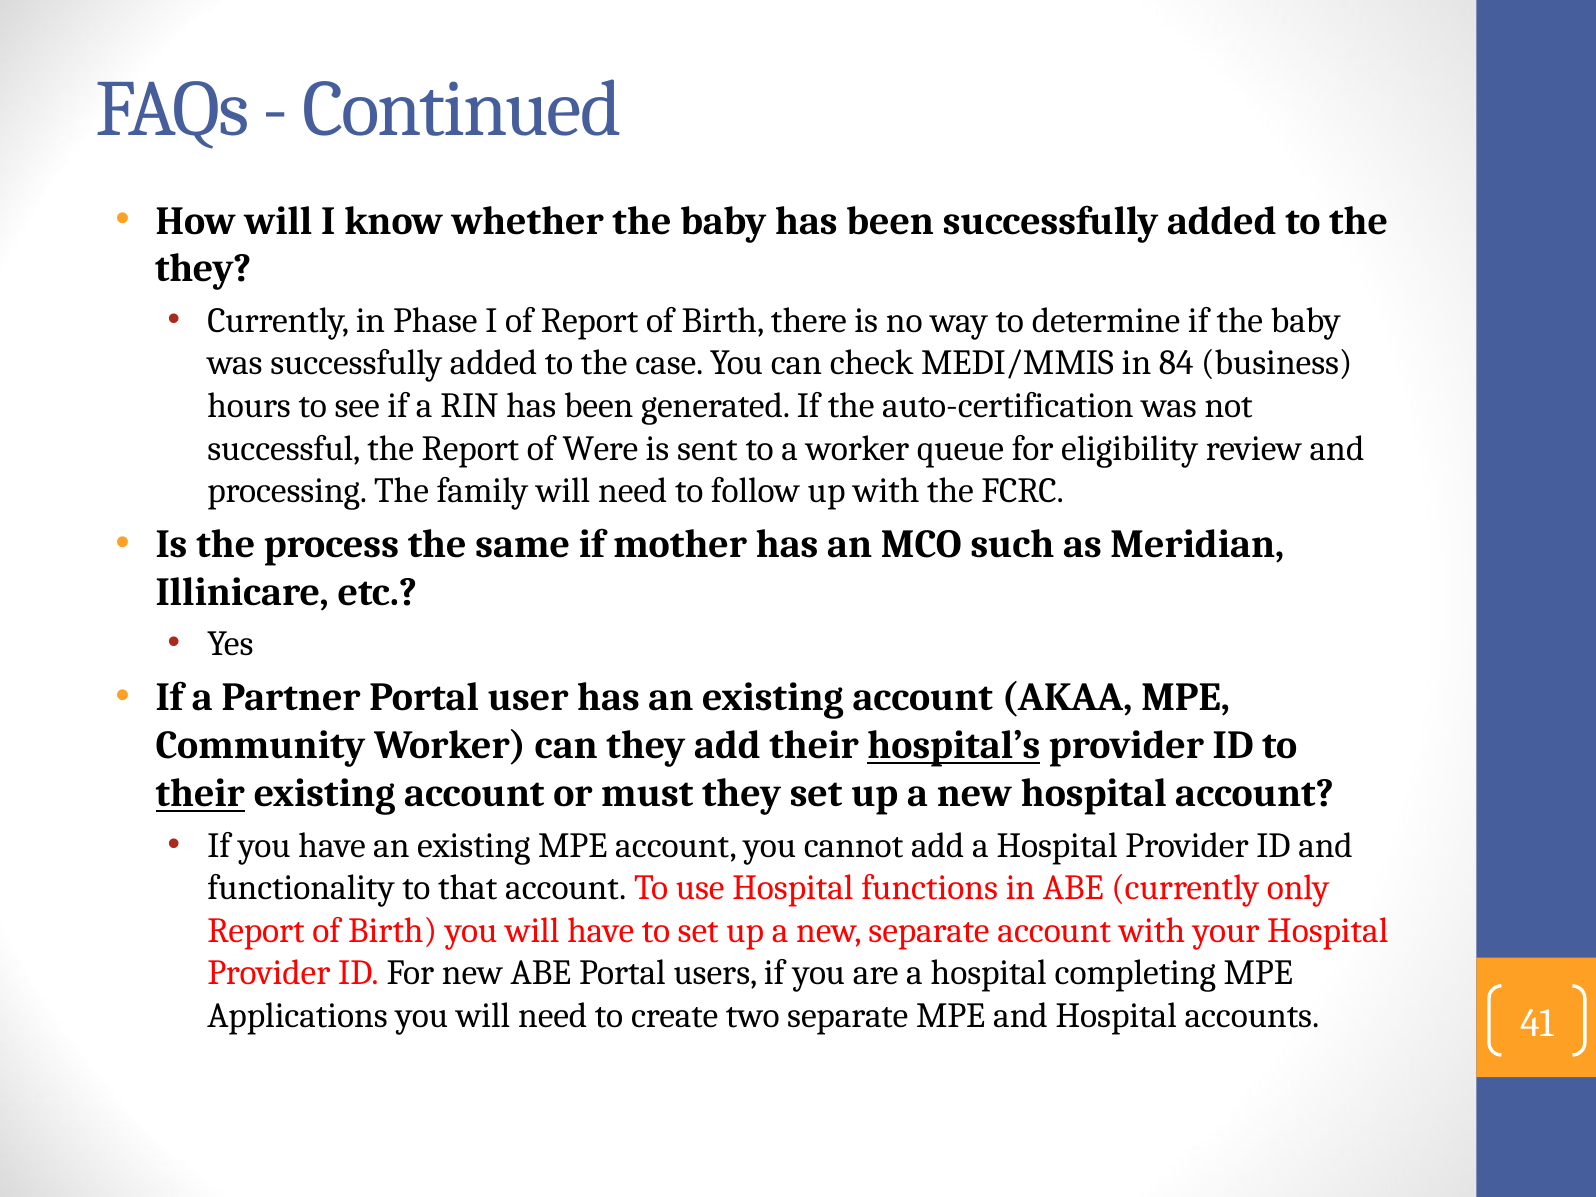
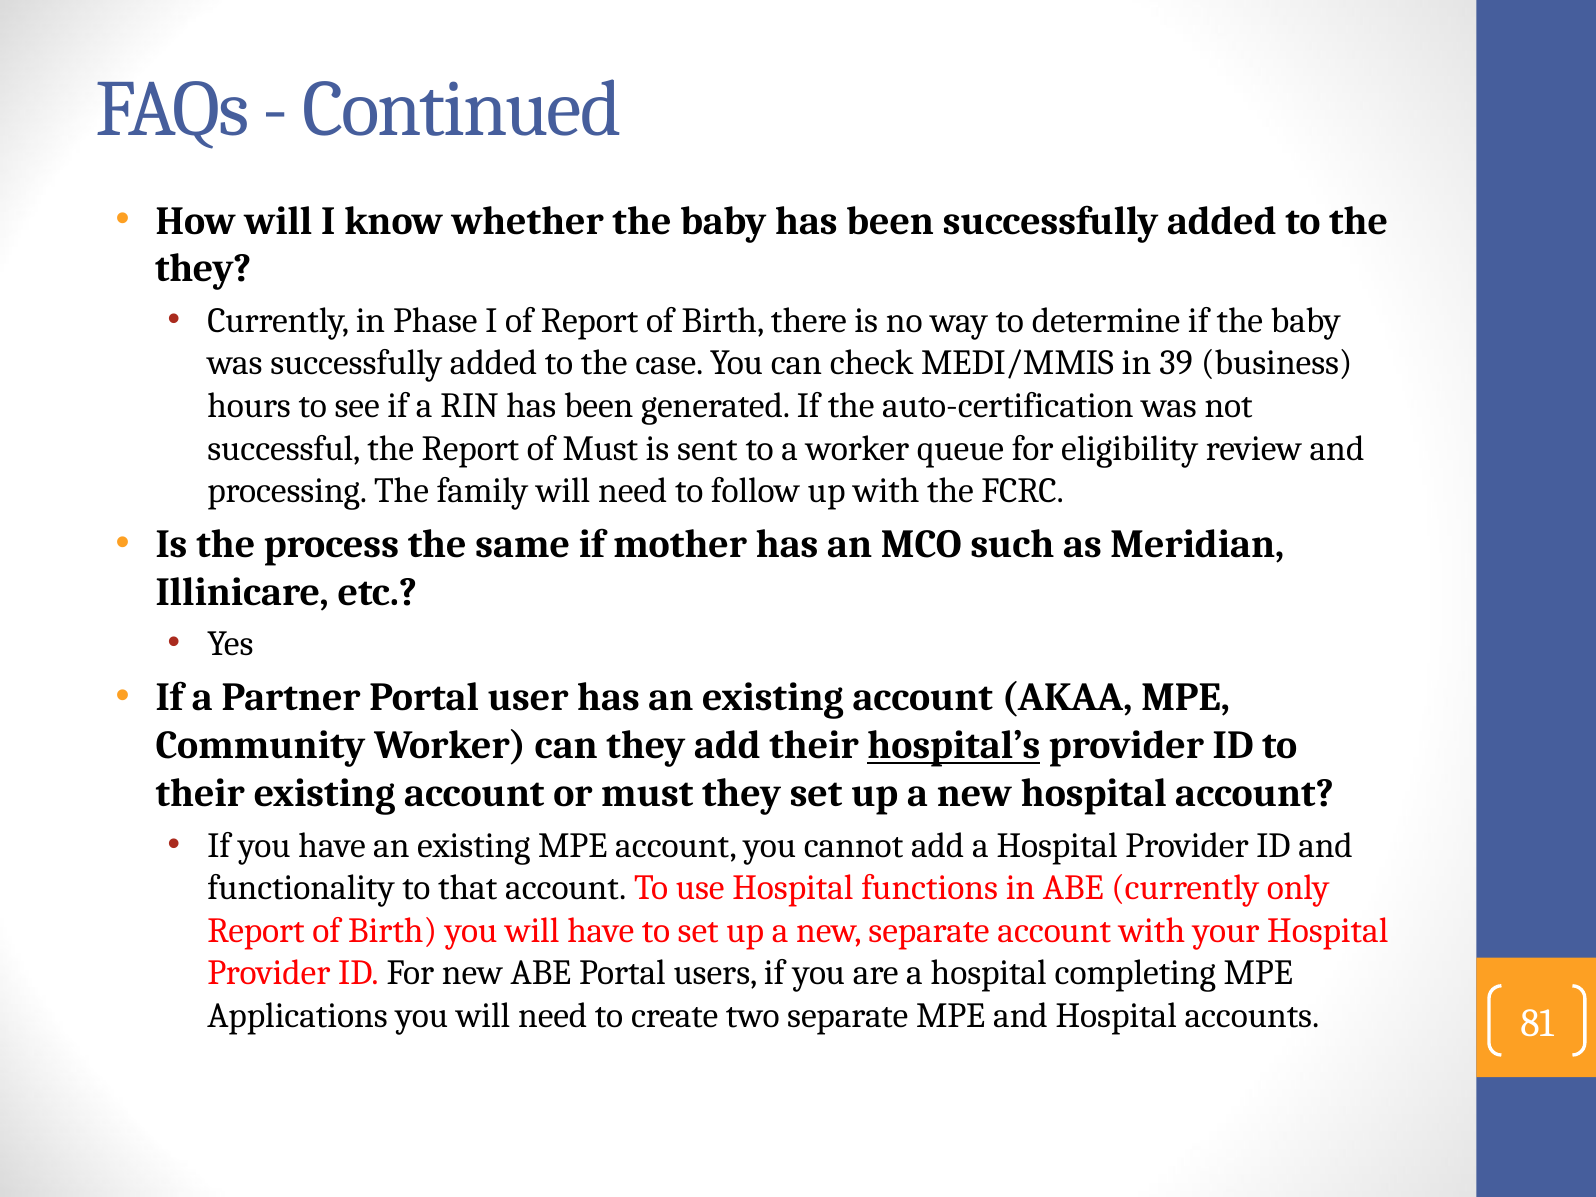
84: 84 -> 39 (1176, 363)
of Were: Were -> Must (600, 448)
their underline: present -> none (200, 794)
41: 41 -> 81 (1537, 1023)
